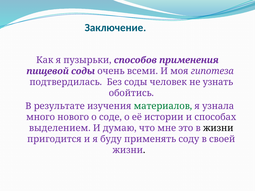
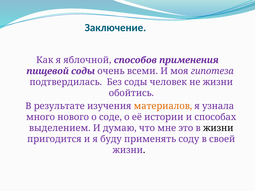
пузырьки: пузырьки -> яблочной (87, 60)
не узнать: узнать -> жизни (218, 82)
материалов colour: green -> orange (163, 106)
